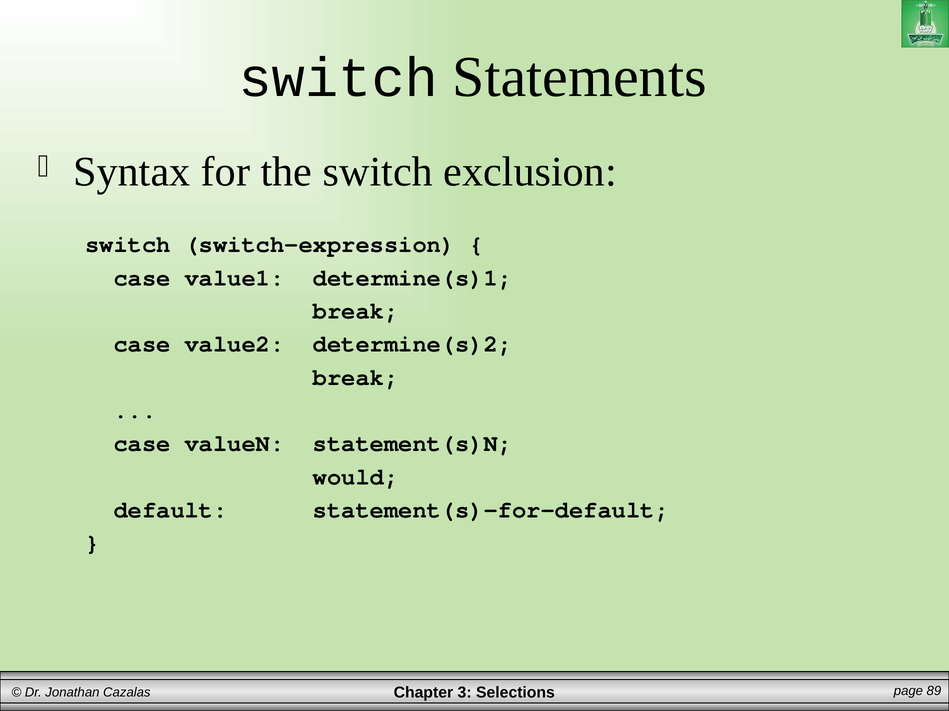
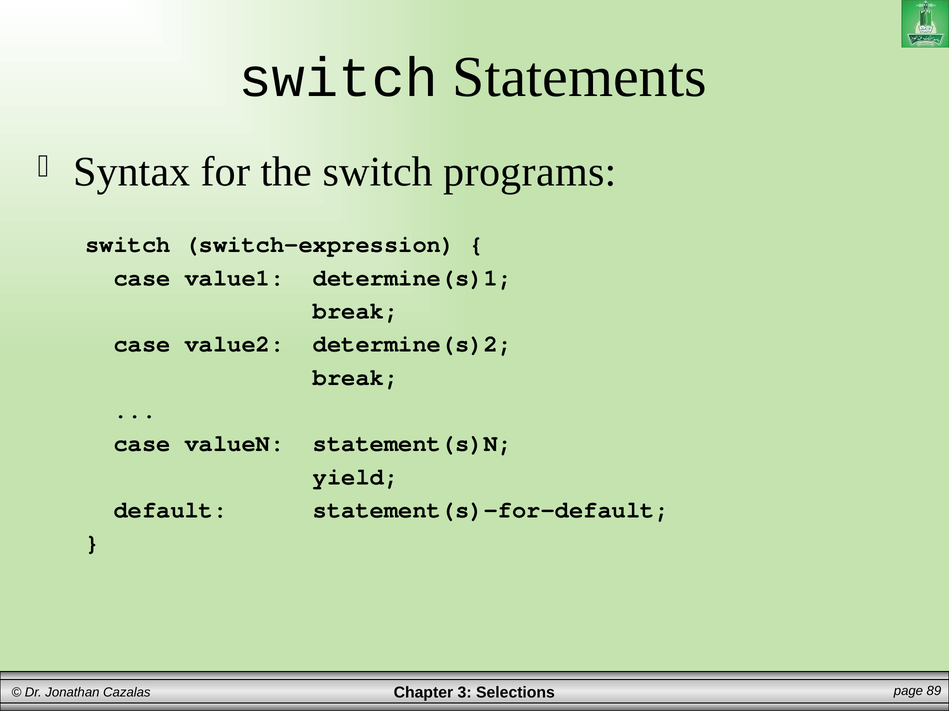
exclusion: exclusion -> programs (530, 172)
would: would -> yield (356, 477)
